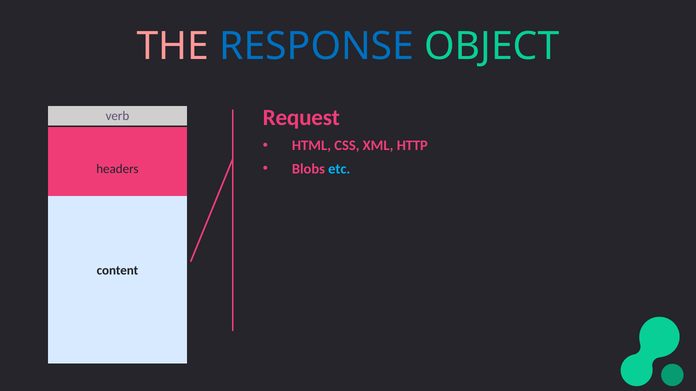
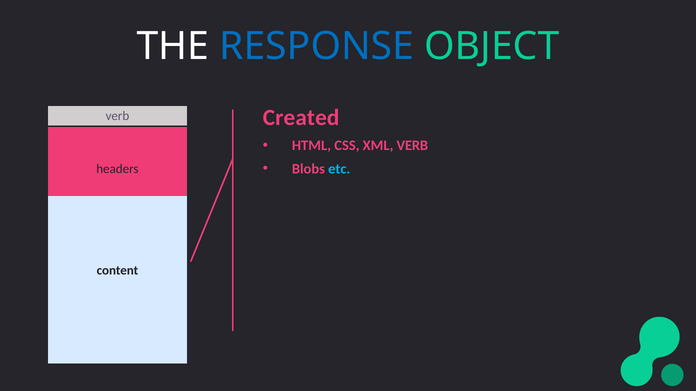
THE colour: pink -> white (173, 46)
Request: Request -> Created (301, 118)
XML HTTP: HTTP -> VERB (412, 146)
